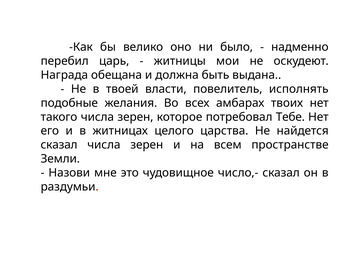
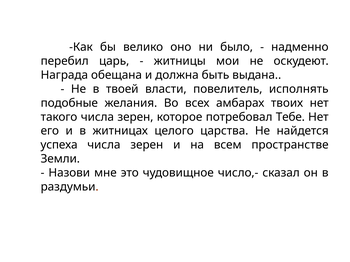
сказал: сказал -> успеха (59, 145)
